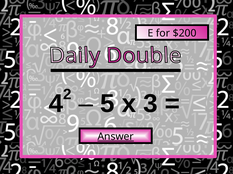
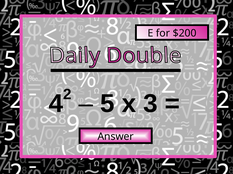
Answer underline: present -> none (116, 137)
